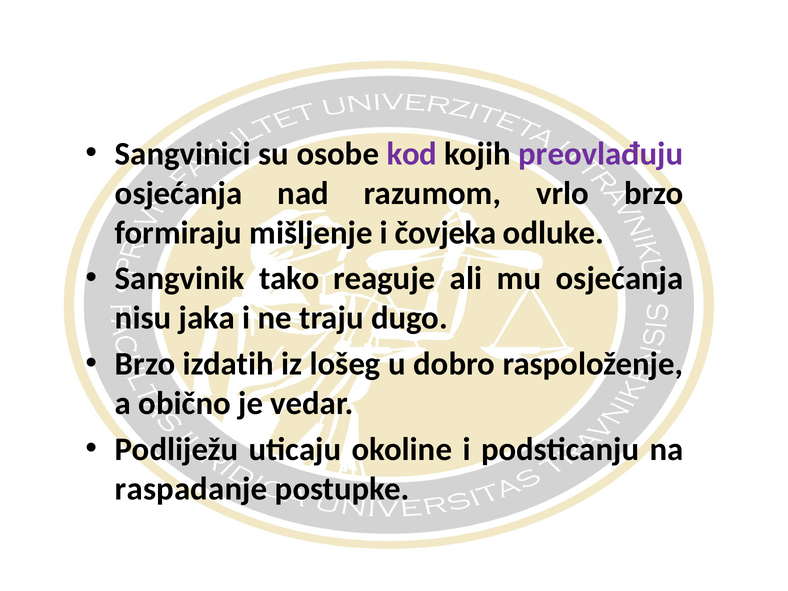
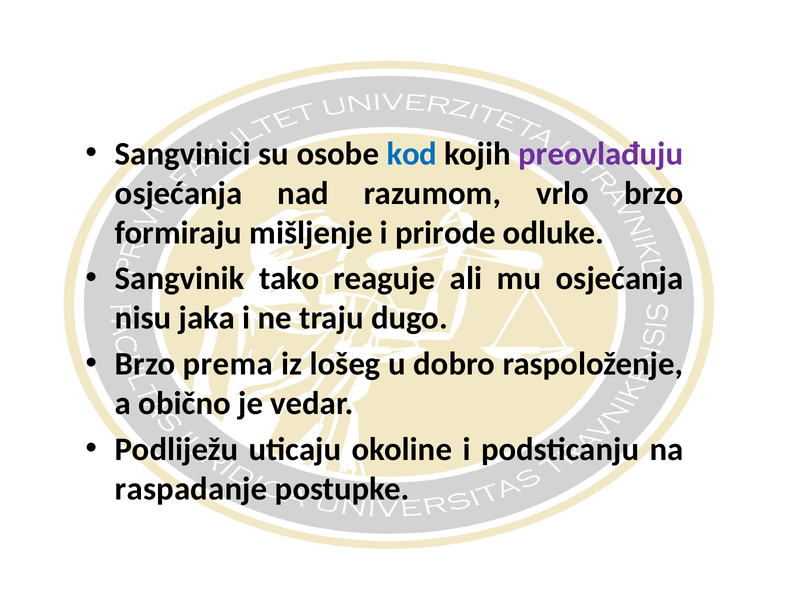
kod colour: purple -> blue (412, 154)
čovjeka: čovjeka -> prirode (445, 233)
izdatih: izdatih -> prema (228, 364)
